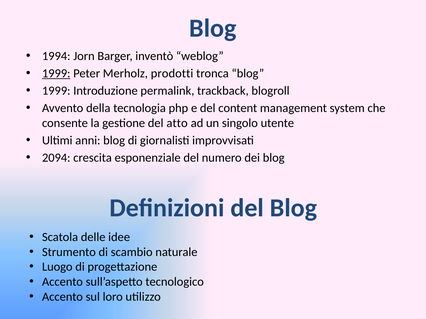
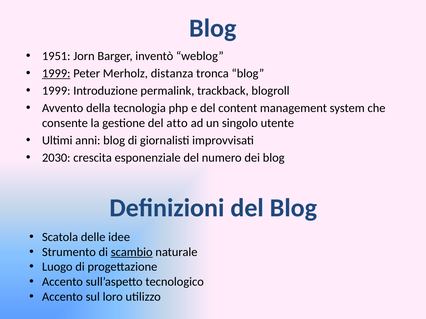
1994: 1994 -> 1951 (56, 56)
prodotti: prodotti -> distanza (172, 74)
2094: 2094 -> 2030 (56, 158)
scambio underline: none -> present (132, 252)
